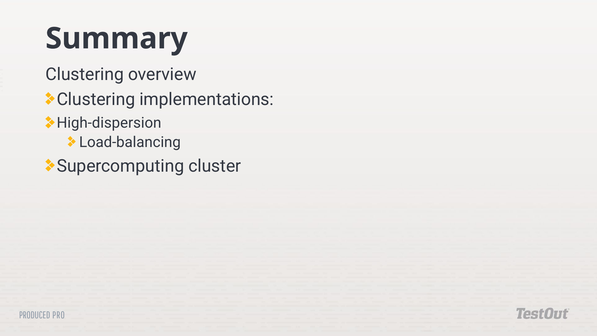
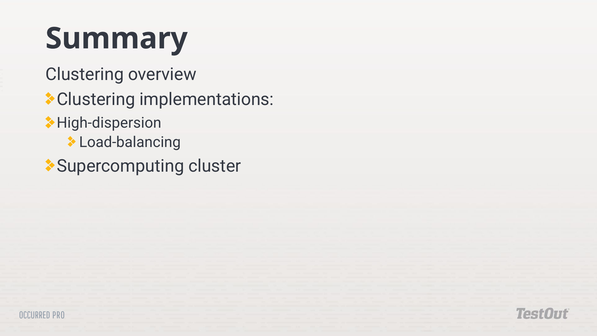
PRODUCED: PRODUCED -> OCCURRED (35, 315)
